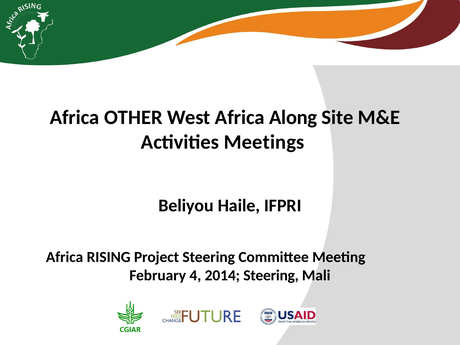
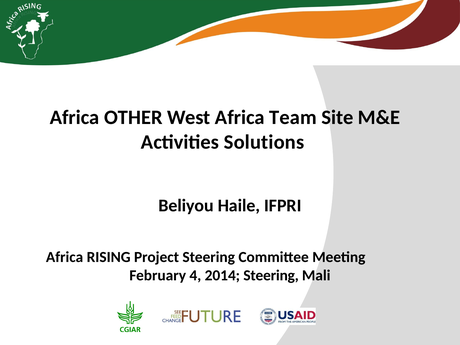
Along: Along -> Team (293, 117)
Meetings: Meetings -> Solutions (264, 142)
